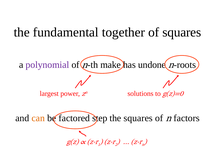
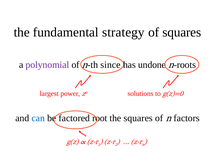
together: together -> strategy (123, 32)
make: make -> since (110, 65)
can colour: orange -> blue (38, 118)
step: step -> root (100, 118)
